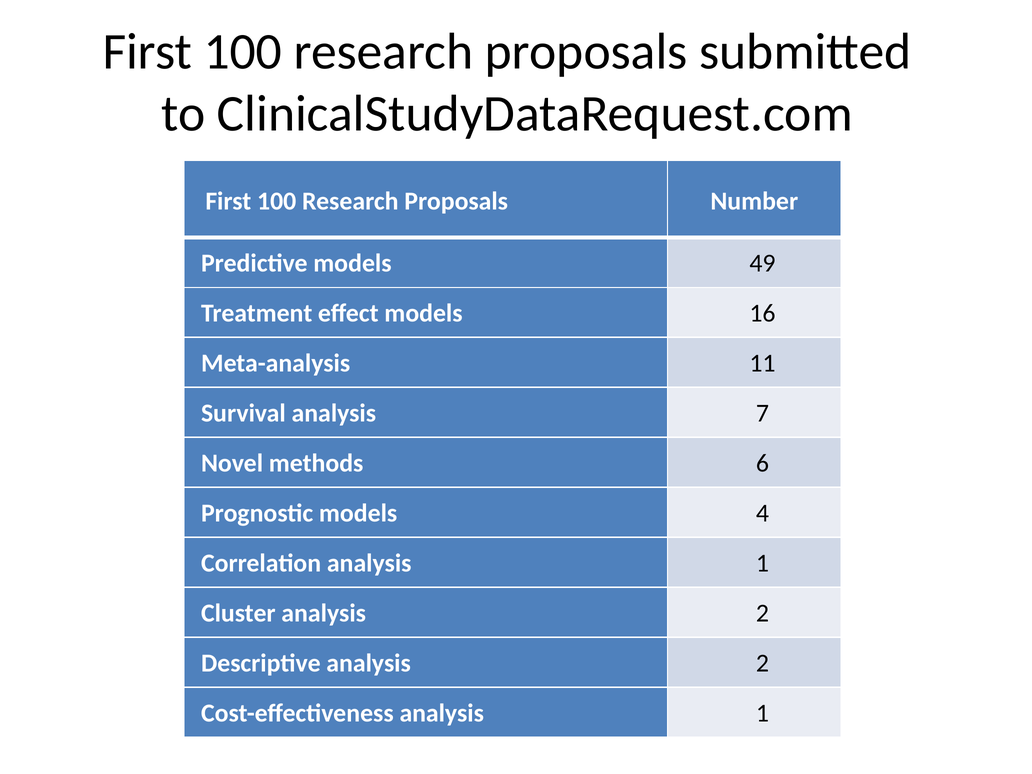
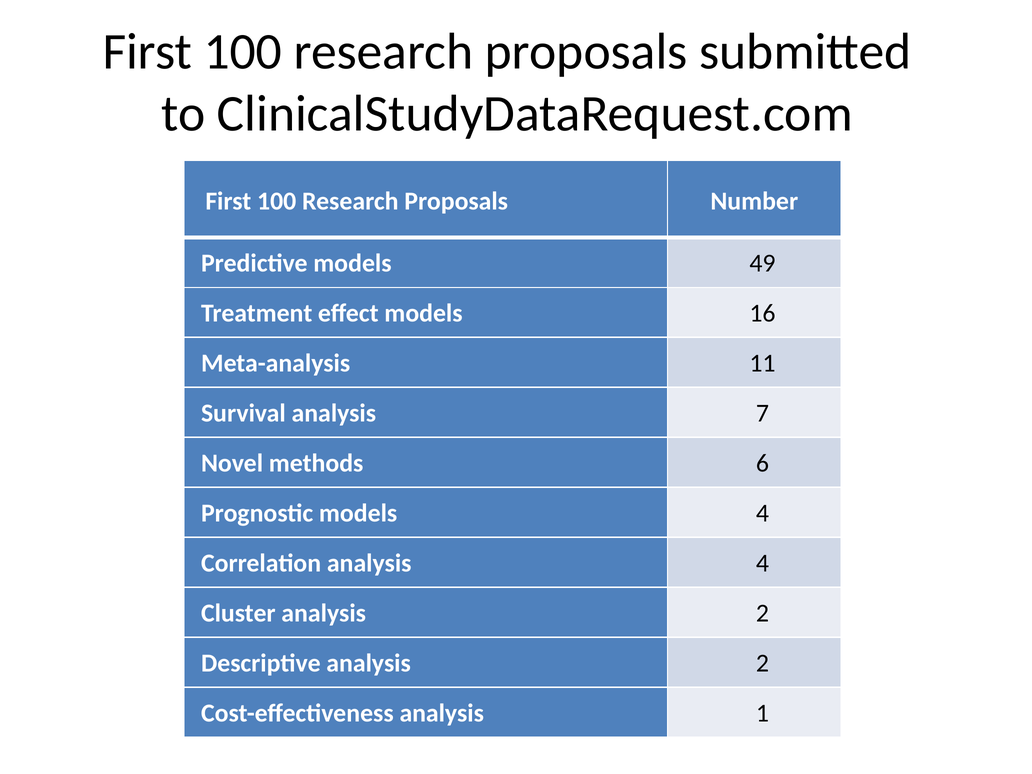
Correlation analysis 1: 1 -> 4 (762, 563)
